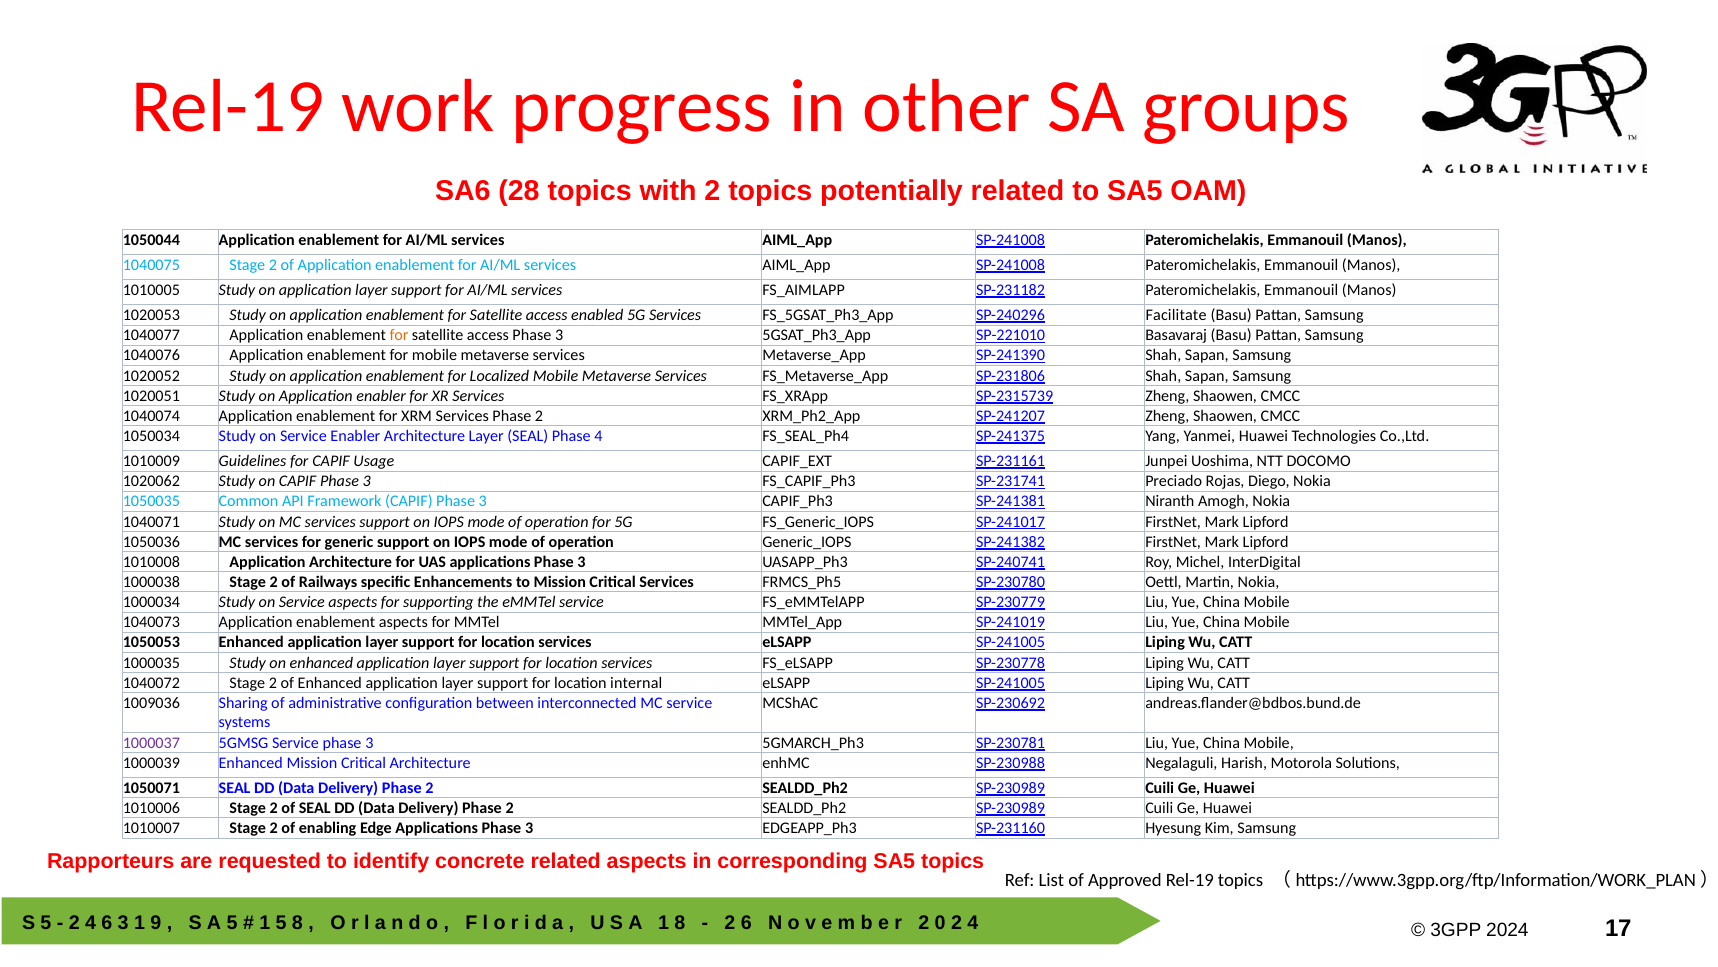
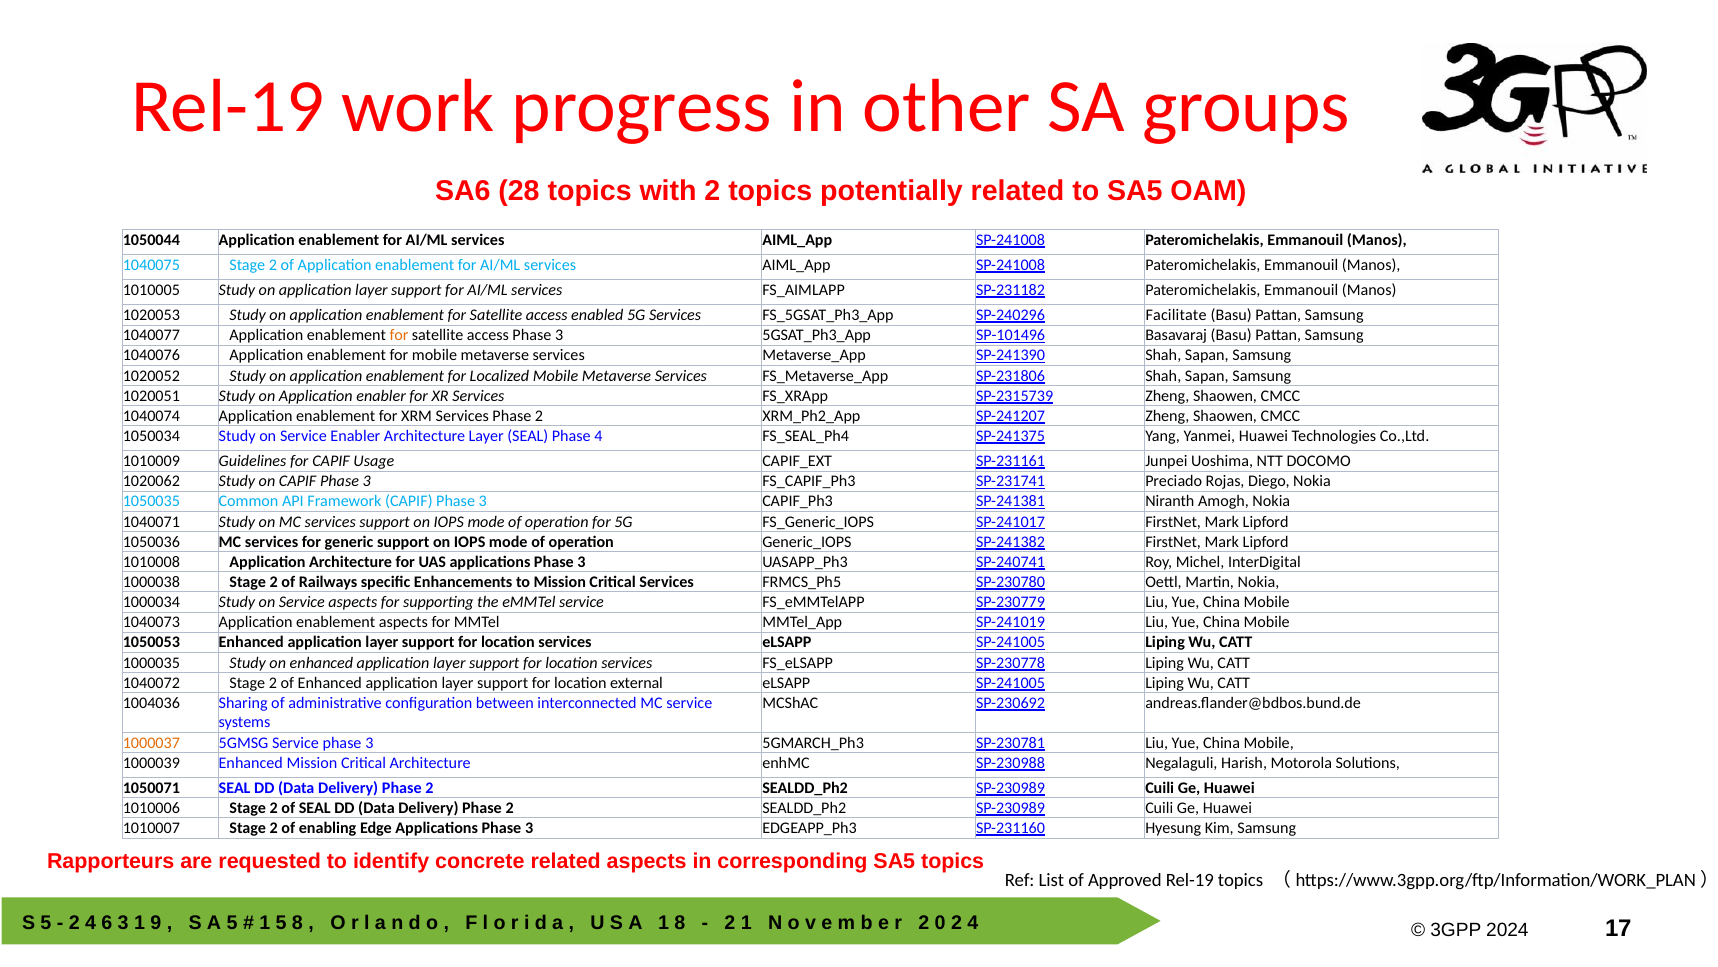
SP-221010: SP-221010 -> SP-101496 (1011, 335)
internal: internal -> external (636, 682)
1009036: 1009036 -> 1004036 (151, 703)
1000037 colour: purple -> orange (151, 742)
2 6: 6 -> 1 (746, 923)
